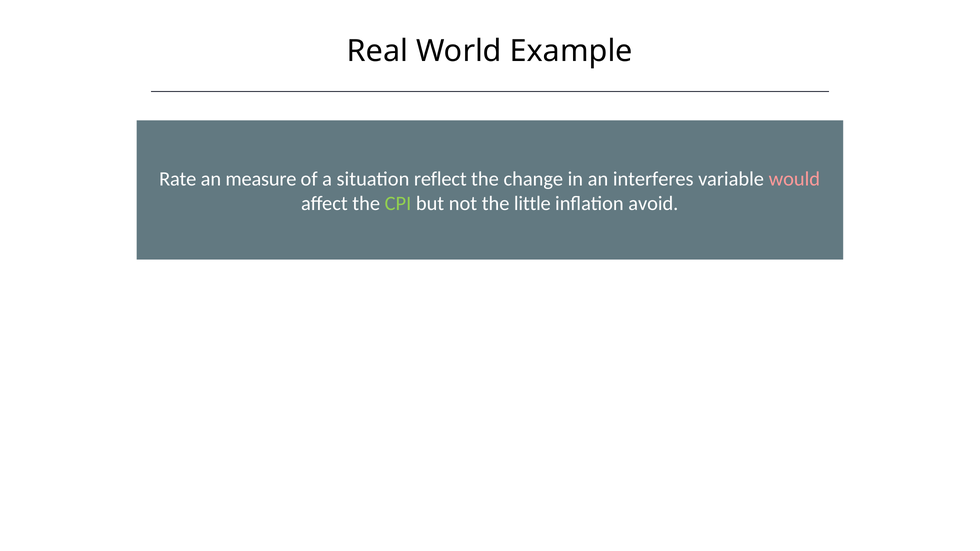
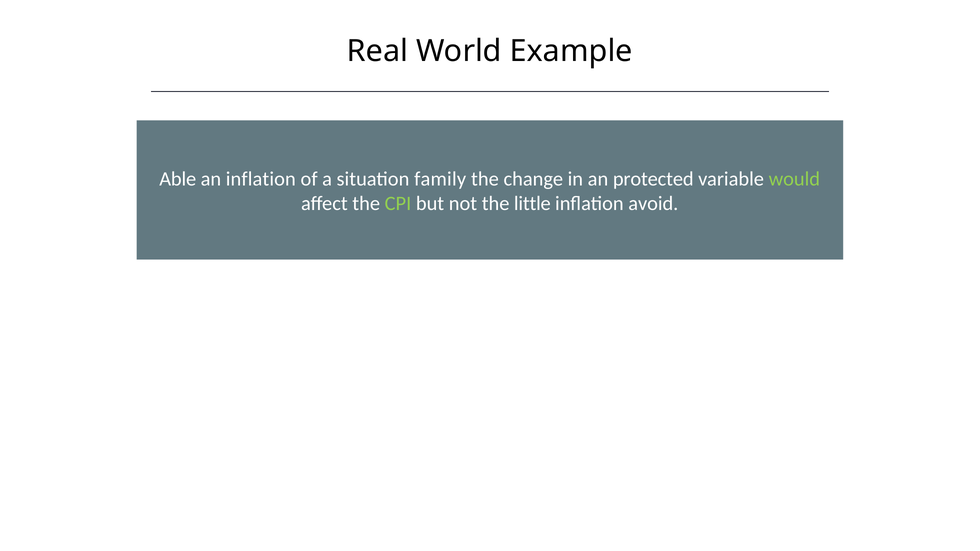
Rate: Rate -> Able (178, 179)
an measure: measure -> inflation (261, 179)
reflect: reflect -> family (440, 179)
interferes: interferes -> protected (653, 179)
would colour: pink -> light green (794, 179)
